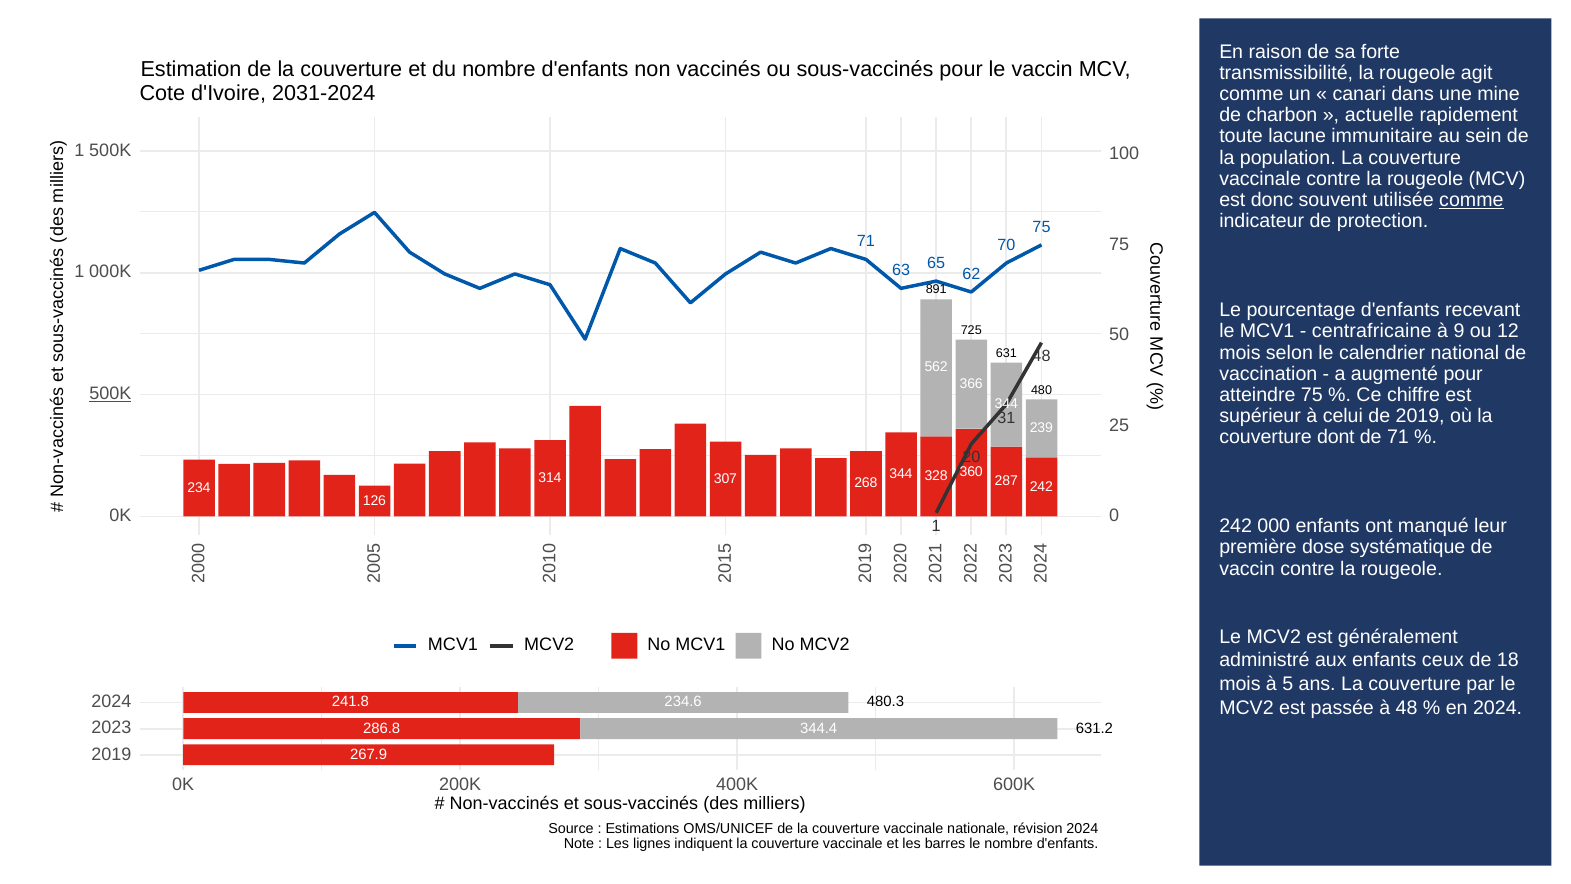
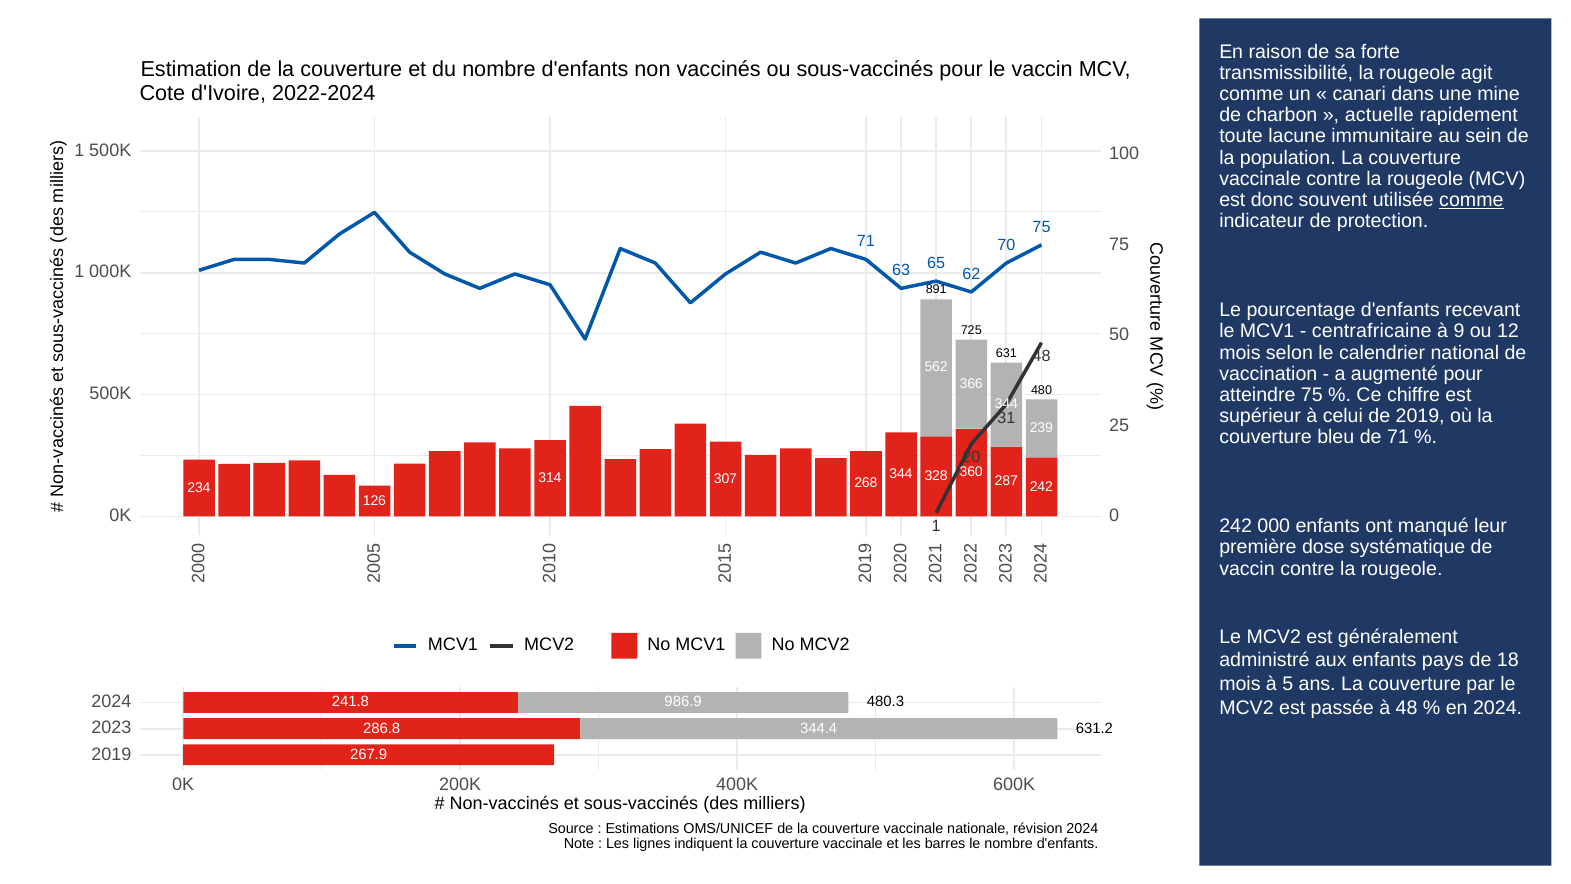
2031-2024: 2031-2024 -> 2022-2024 (324, 94)
500K underline: present -> none (110, 394)
dont: dont -> bleu (1336, 437)
ceux: ceux -> pays (1443, 660)
234.6: 234.6 -> 986.9 (683, 702)
